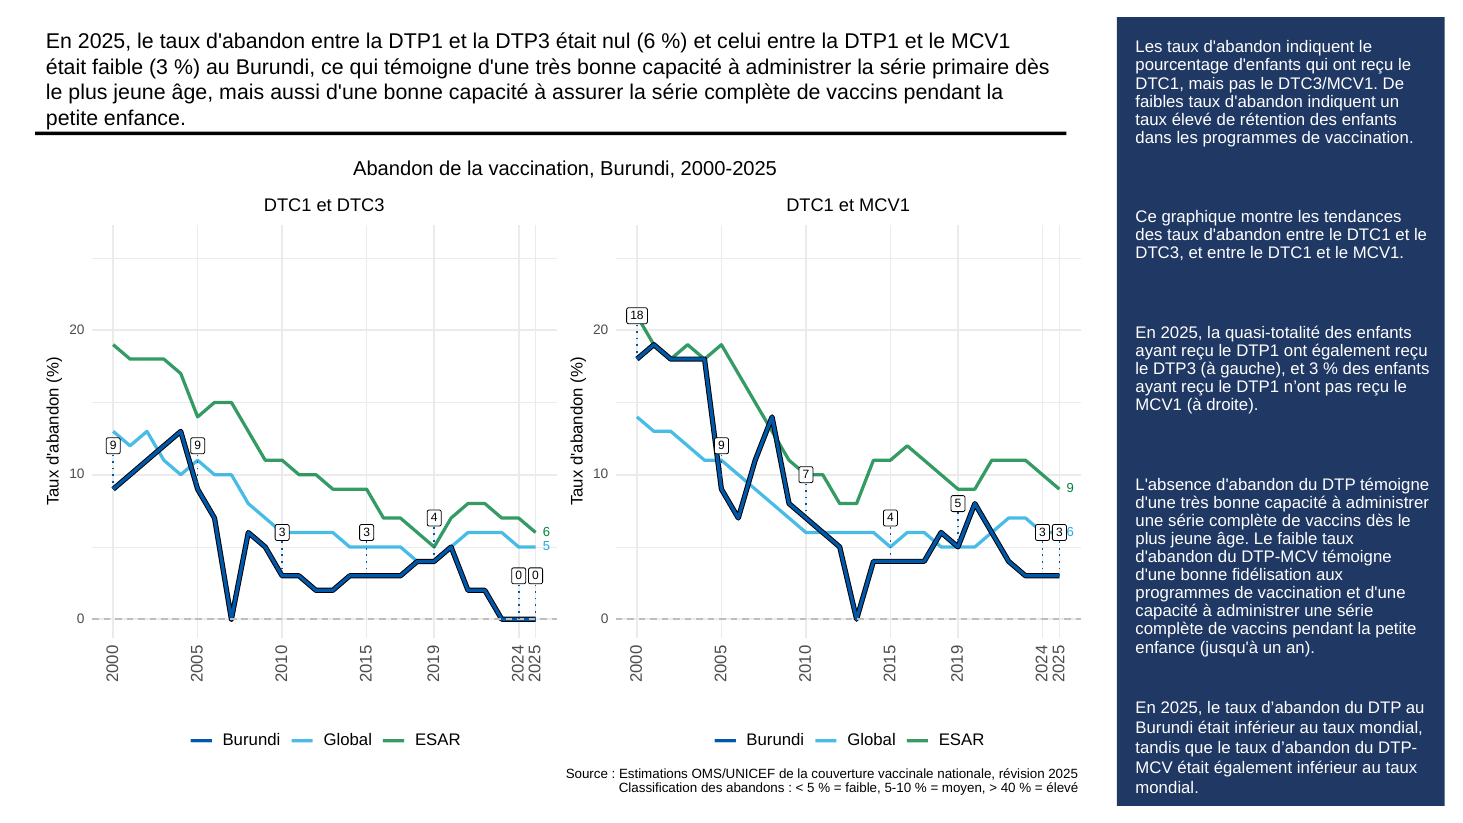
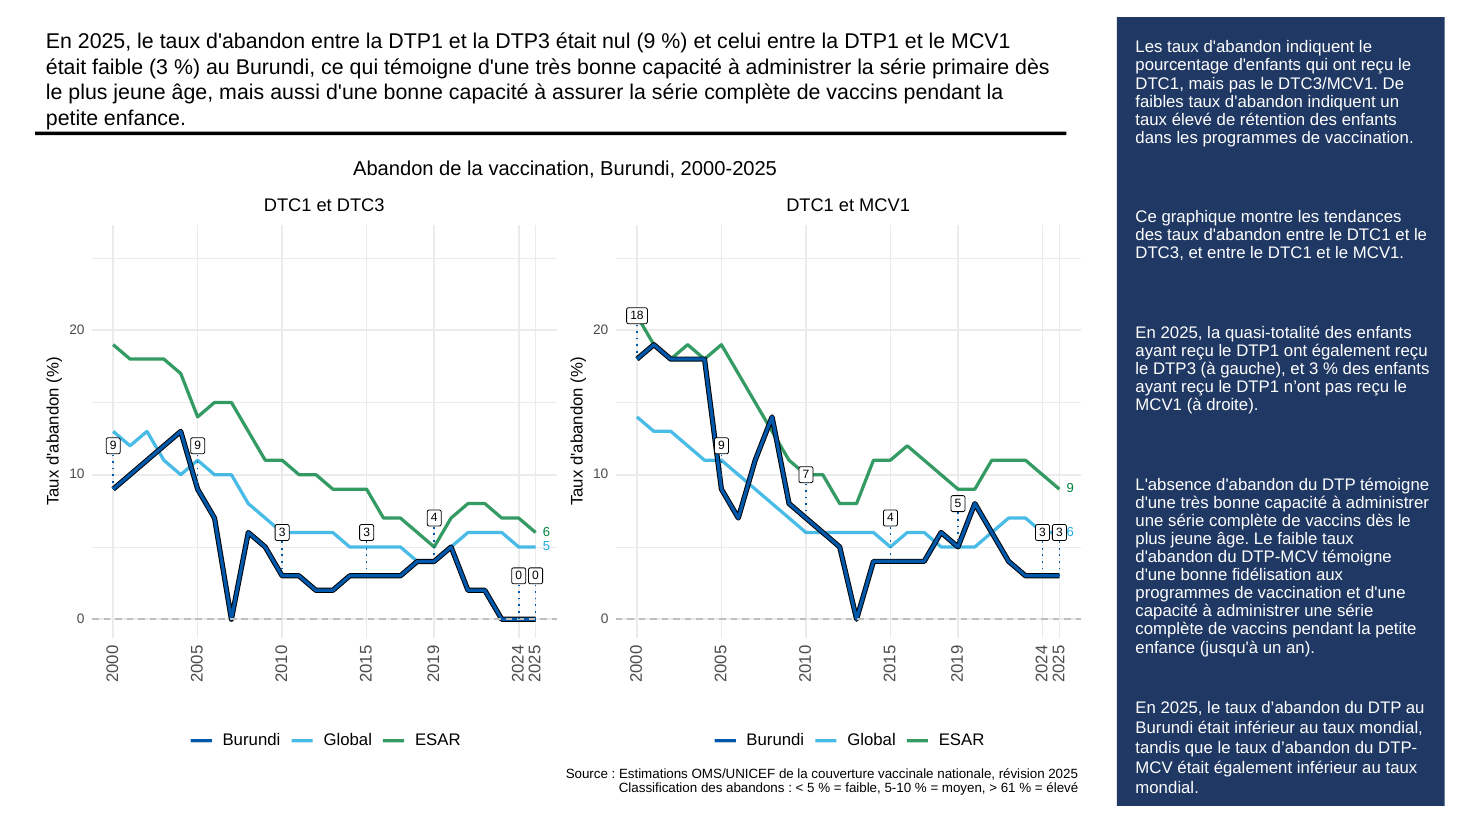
nul 6: 6 -> 9 (646, 42)
40: 40 -> 61 (1008, 788)
